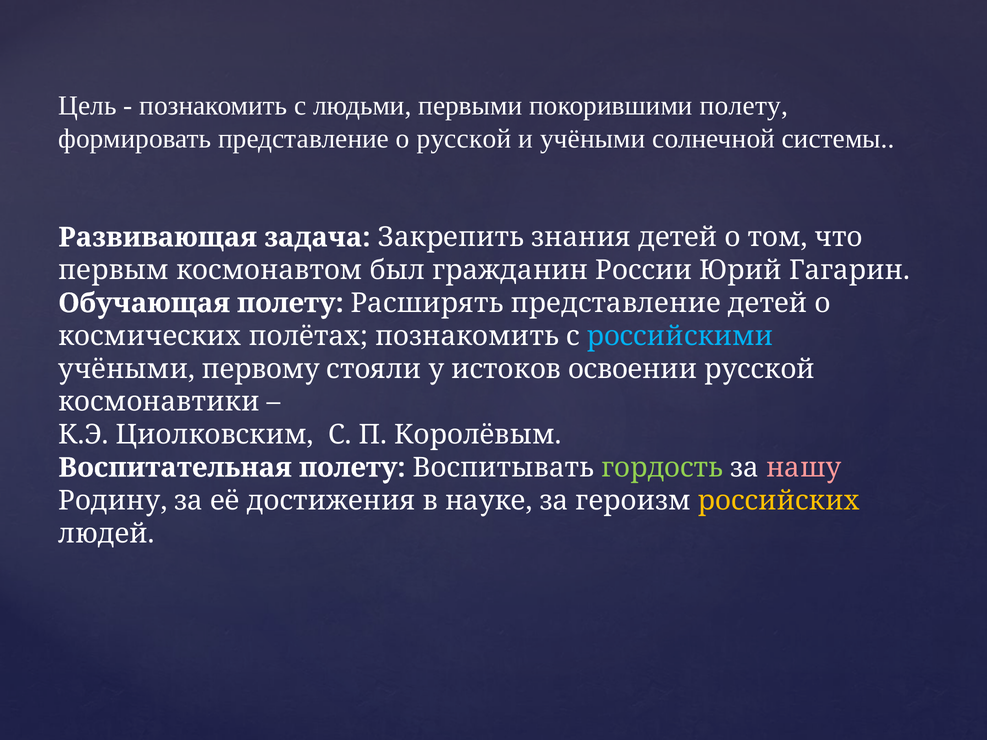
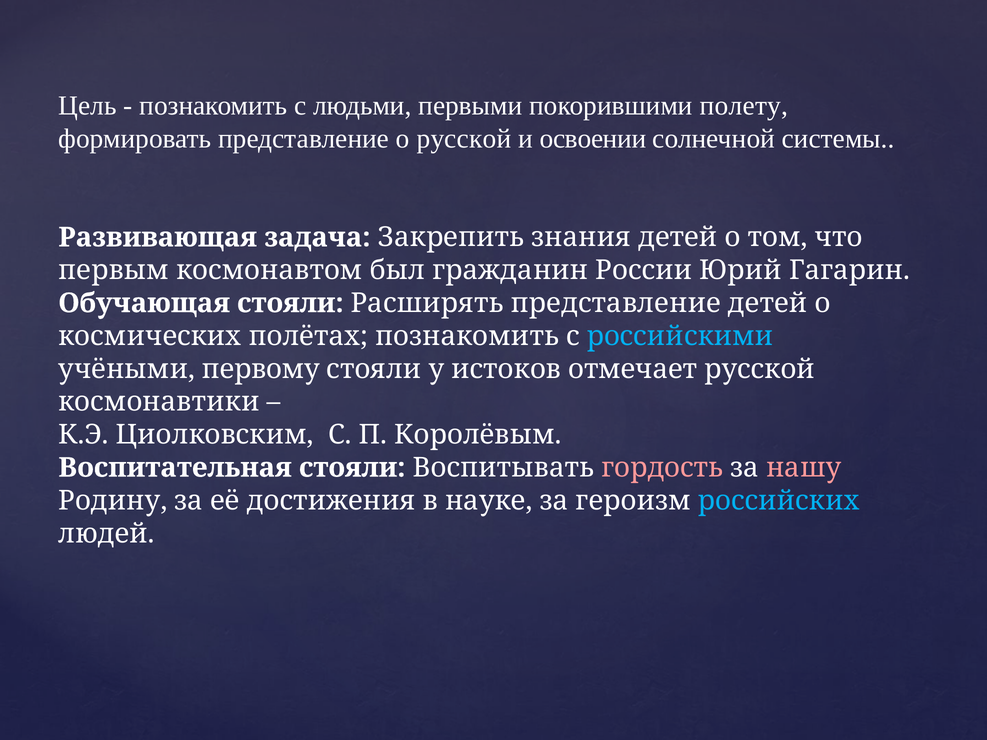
и учёными: учёными -> освоении (593, 139)
Обучающая полету: полету -> стояли (290, 303)
освоении: освоении -> отмечает (633, 369)
Воспитательная полету: полету -> стояли (352, 468)
гордость colour: light green -> pink (662, 468)
российских colour: yellow -> light blue (779, 501)
